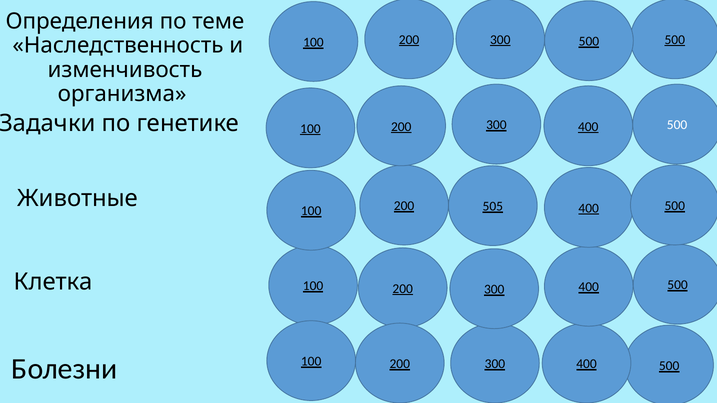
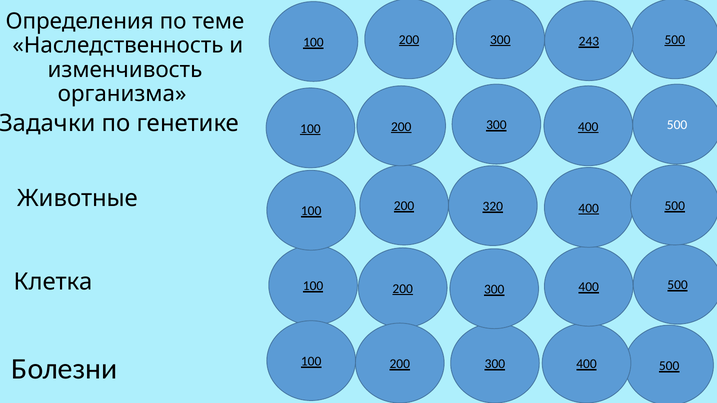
200 300 500: 500 -> 243 (589, 42)
505: 505 -> 320 (493, 207)
